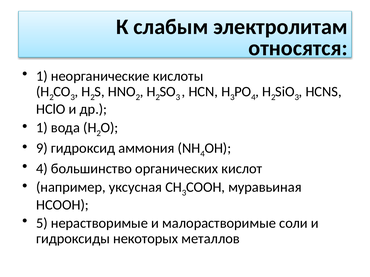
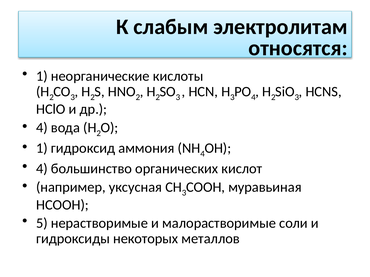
1: 1 -> 4 (42, 128)
9: 9 -> 1 (42, 148)
